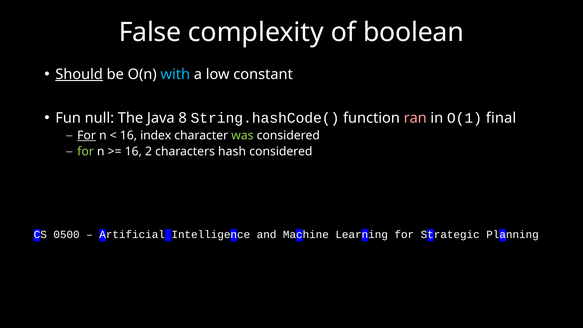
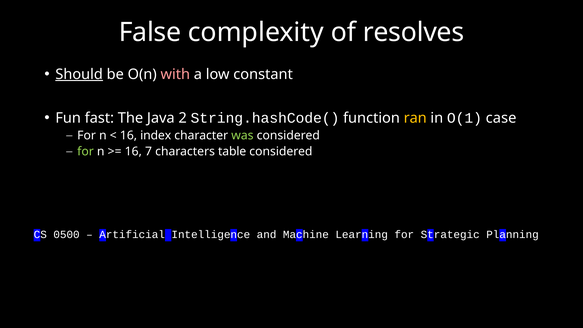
boolean: boolean -> resolves (413, 32)
with colour: light blue -> pink (175, 74)
null: null -> fast (99, 118)
8: 8 -> 2 (183, 118)
ran colour: pink -> yellow (415, 118)
final: final -> case (501, 118)
For underline: present -> none (87, 135)
2: 2 -> 7 (149, 151)
hash: hash -> table (232, 151)
